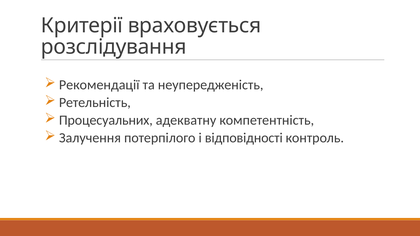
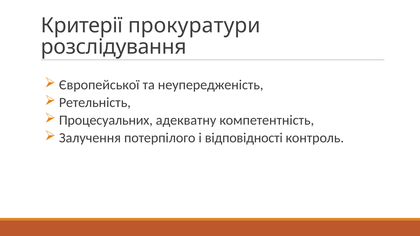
враховується: враховується -> прокуратури (194, 26)
Рекомендації: Рекомендації -> Європейської (99, 85)
